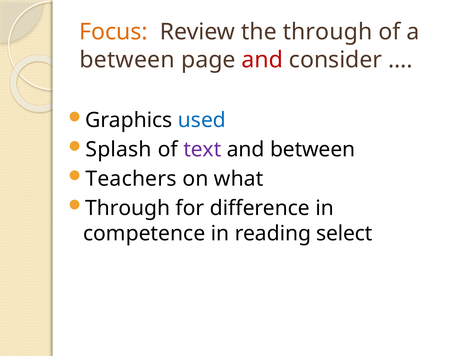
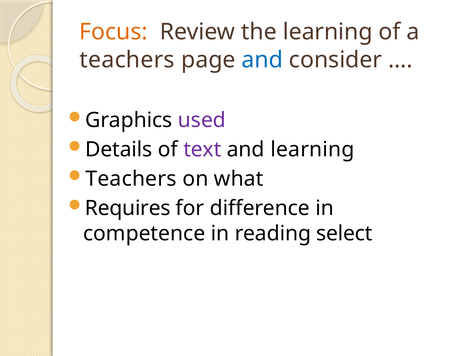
the through: through -> learning (328, 32)
between: between -> teachers (127, 60)
and colour: red -> blue (262, 60)
used colour: blue -> purple (202, 120)
Splash: Splash -> Details (119, 150)
and between: between -> learning (312, 150)
Through: Through -> Requires (128, 208)
